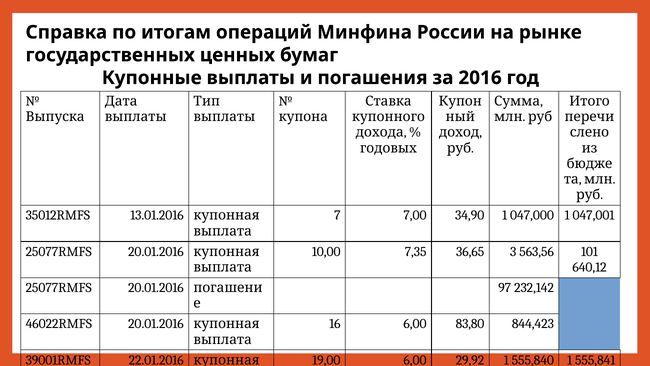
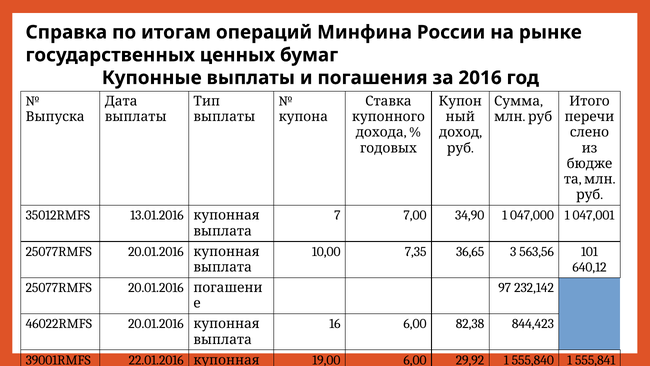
83,80: 83,80 -> 82,38 (470, 324)
